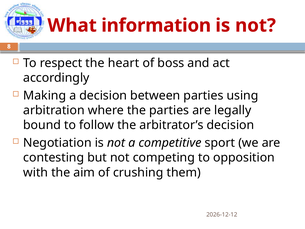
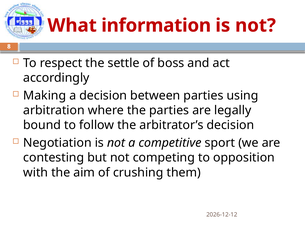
heart: heart -> settle (124, 63)
